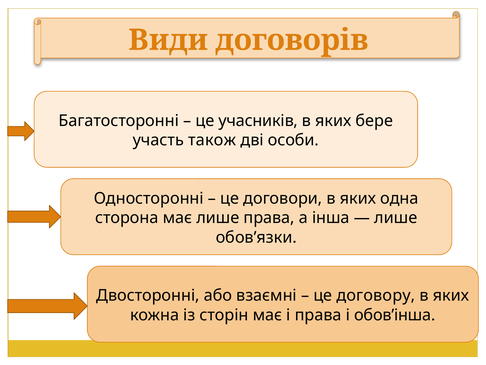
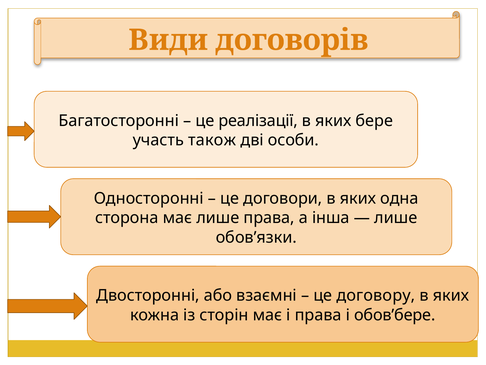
учасників: учасників -> реалізації (258, 121)
обов’інша: обов’інша -> обов’бере (395, 315)
